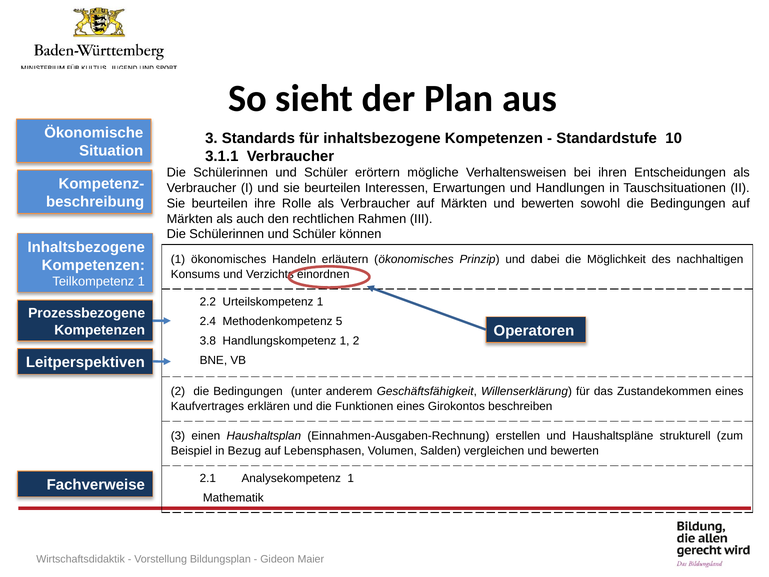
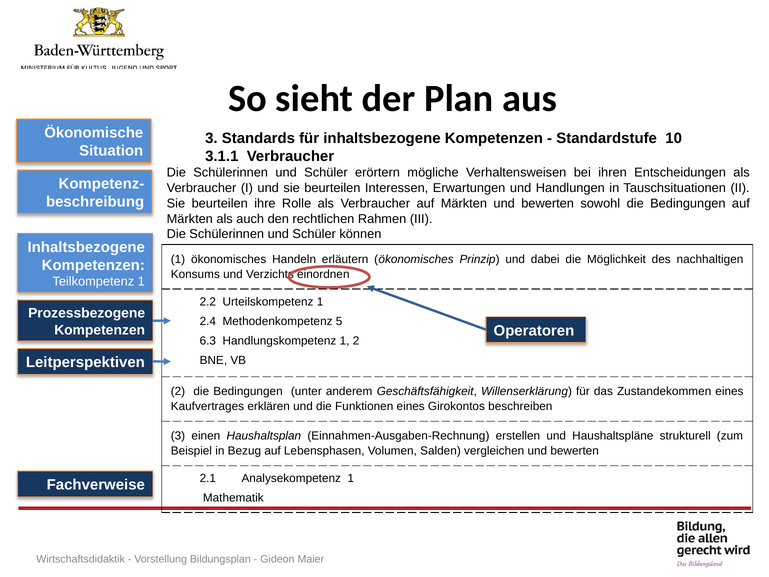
3.8: 3.8 -> 6.3 (208, 341)
